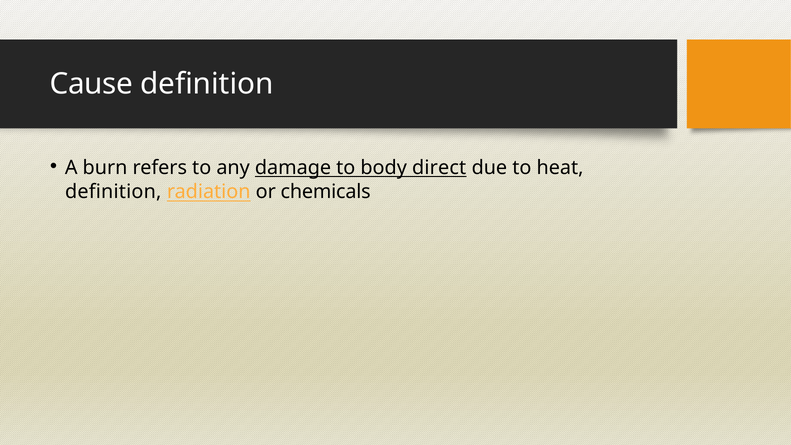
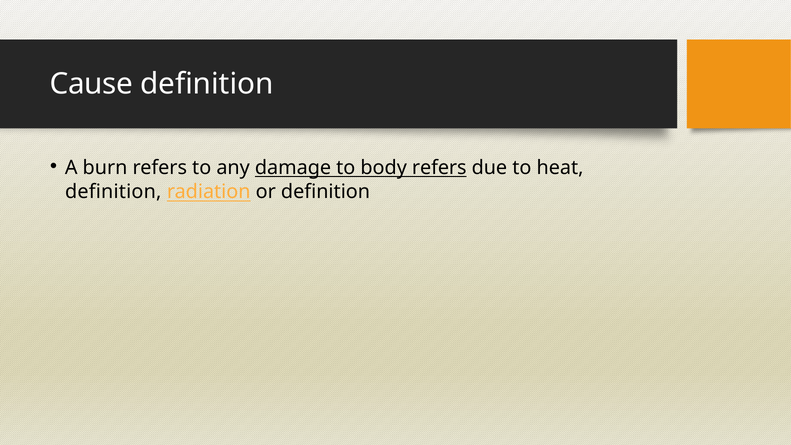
body direct: direct -> refers (439, 167)
or chemicals: chemicals -> definition (326, 192)
